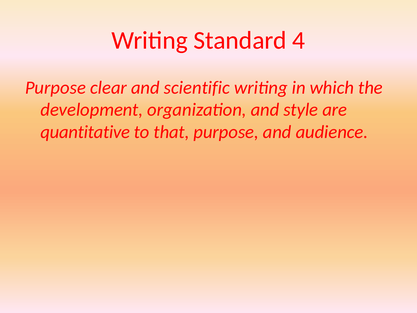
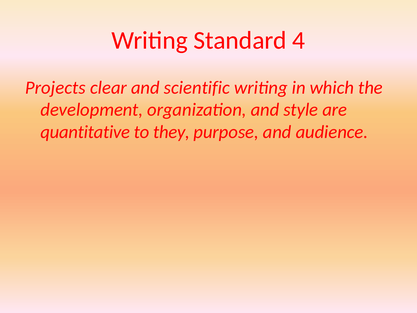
Purpose: Purpose -> Projects (55, 87)
that: that -> they (172, 132)
